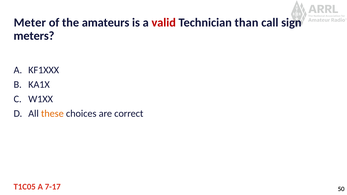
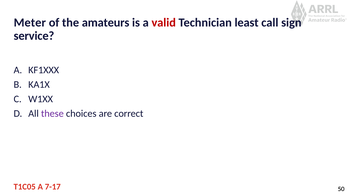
than: than -> least (247, 23)
meters: meters -> service (34, 36)
these colour: orange -> purple (52, 114)
